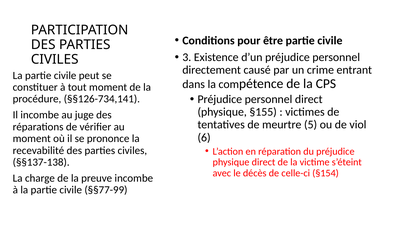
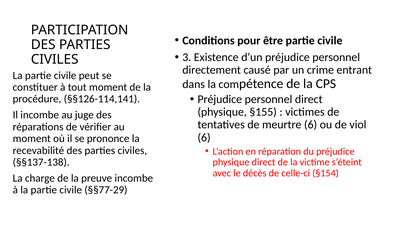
§§126-734,141: §§126-734,141 -> §§126-114,141 (102, 99)
meurtre 5: 5 -> 6 (311, 125)
§§77-99: §§77-99 -> §§77-29 (106, 190)
